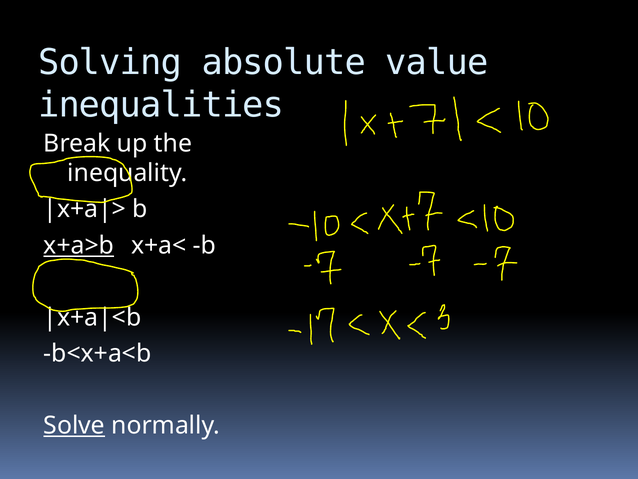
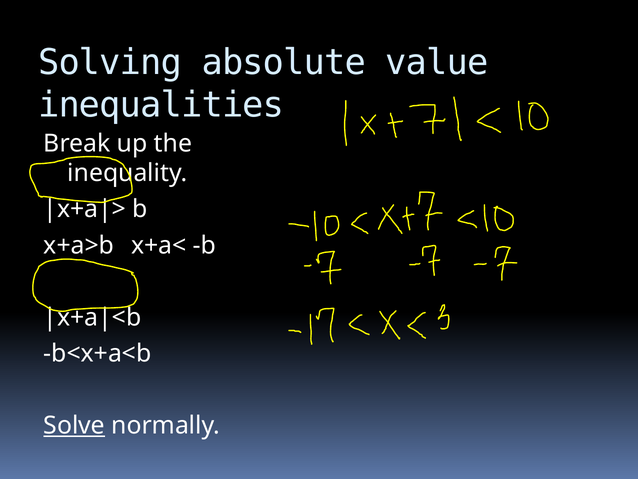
x+a>b underline: present -> none (79, 245)
